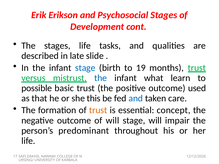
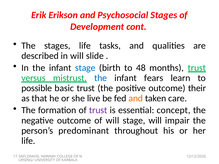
in late: late -> will (77, 56)
19: 19 -> 48 (141, 68)
what: what -> fears (154, 78)
used: used -> their (197, 88)
this: this -> live (94, 98)
and colour: blue -> orange (136, 98)
trust colour: orange -> purple (98, 110)
